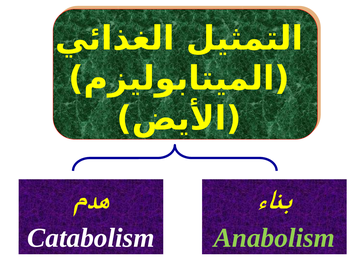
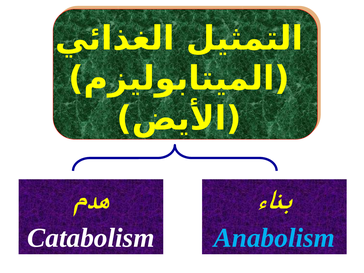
Anabolism colour: light green -> light blue (274, 238)
